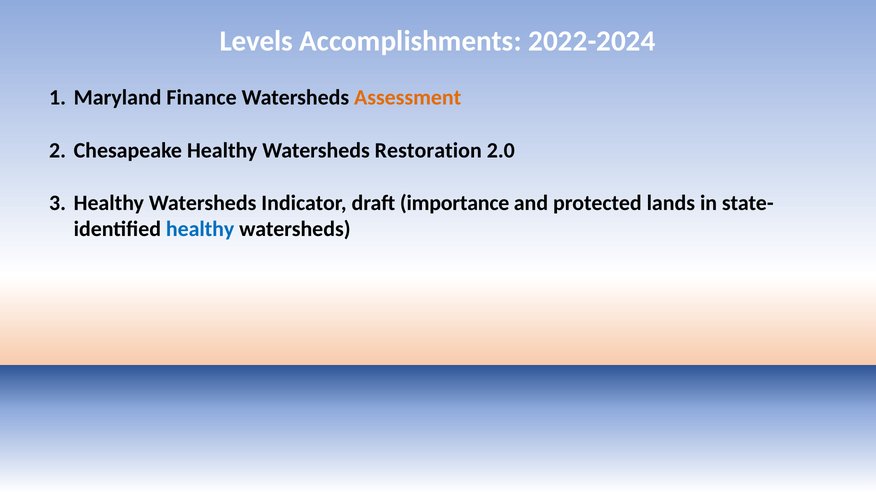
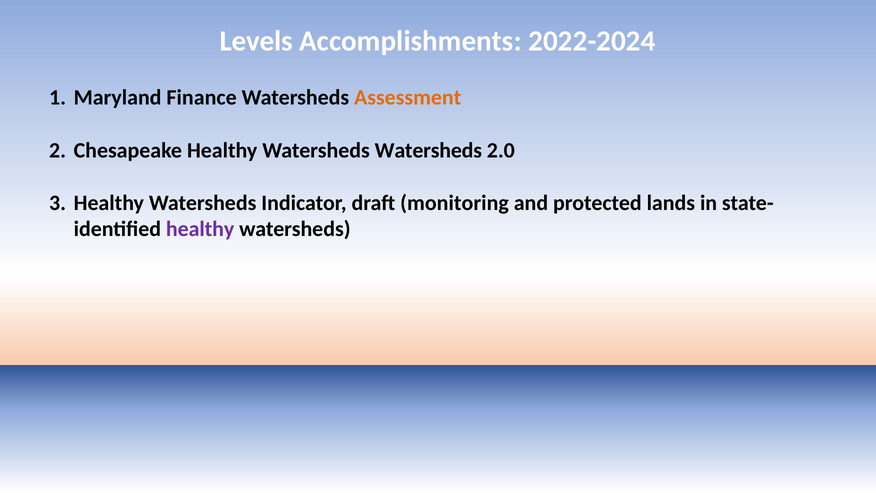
Watersheds Restoration: Restoration -> Watersheds (428, 150)
importance: importance -> monitoring (455, 203)
healthy colour: blue -> purple (200, 229)
